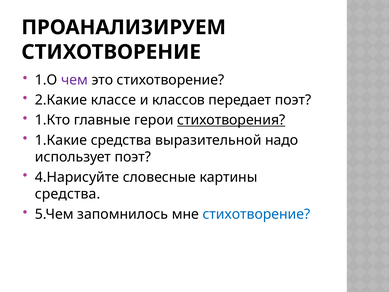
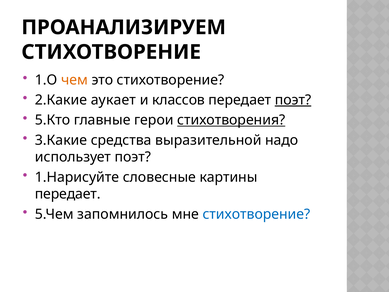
чем colour: purple -> orange (74, 80)
классе: классе -> аукает (113, 100)
поэт underline: none -> present (293, 100)
1.Кто: 1.Кто -> 5.Кто (53, 120)
1.Какие: 1.Какие -> 3.Какие (61, 140)
4.Нарисуйте: 4.Нарисуйте -> 1.Нарисуйте (77, 177)
средства: средства -> передает (68, 194)
